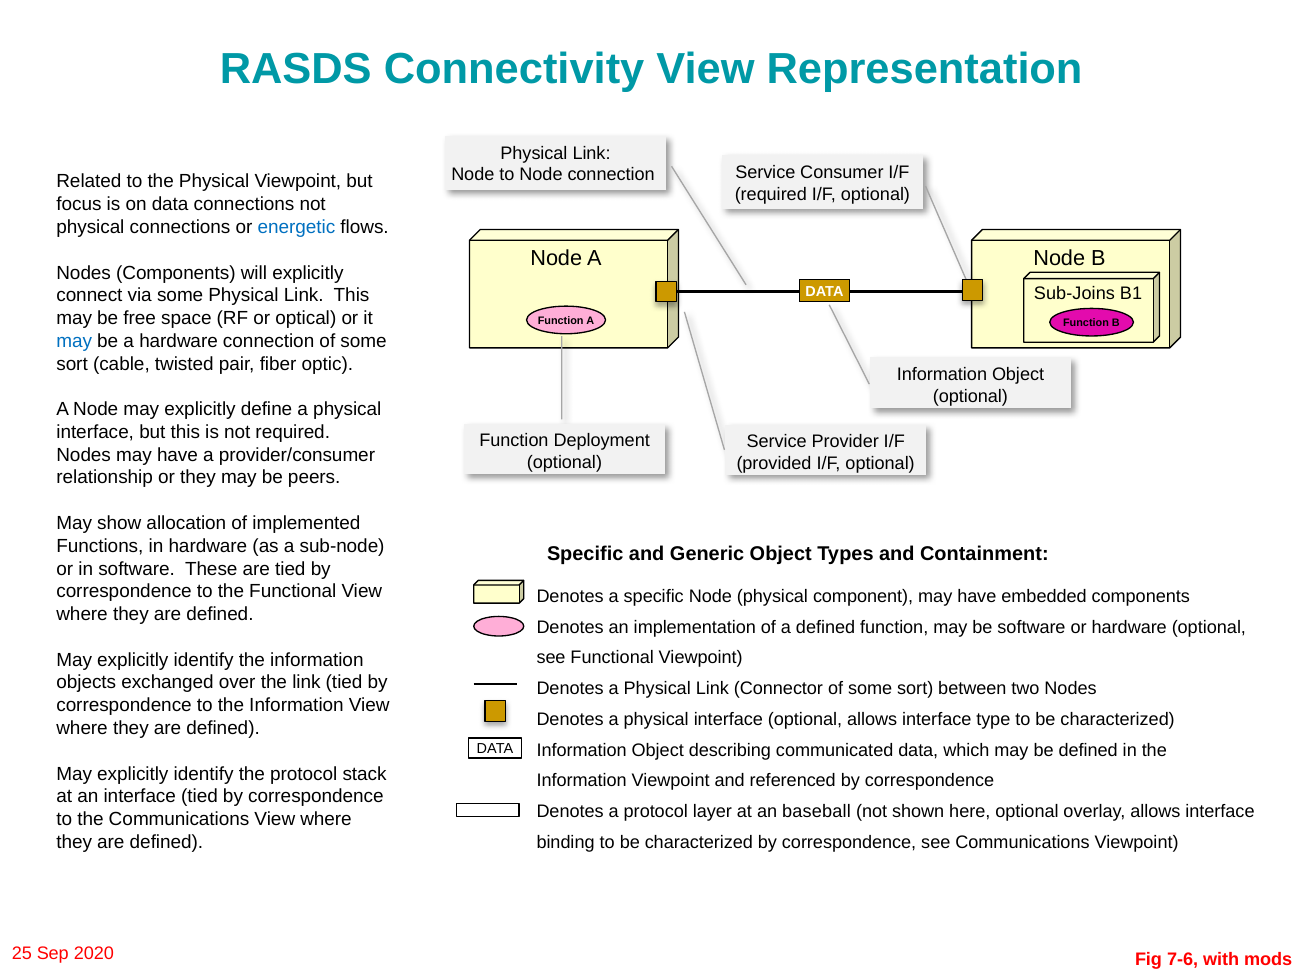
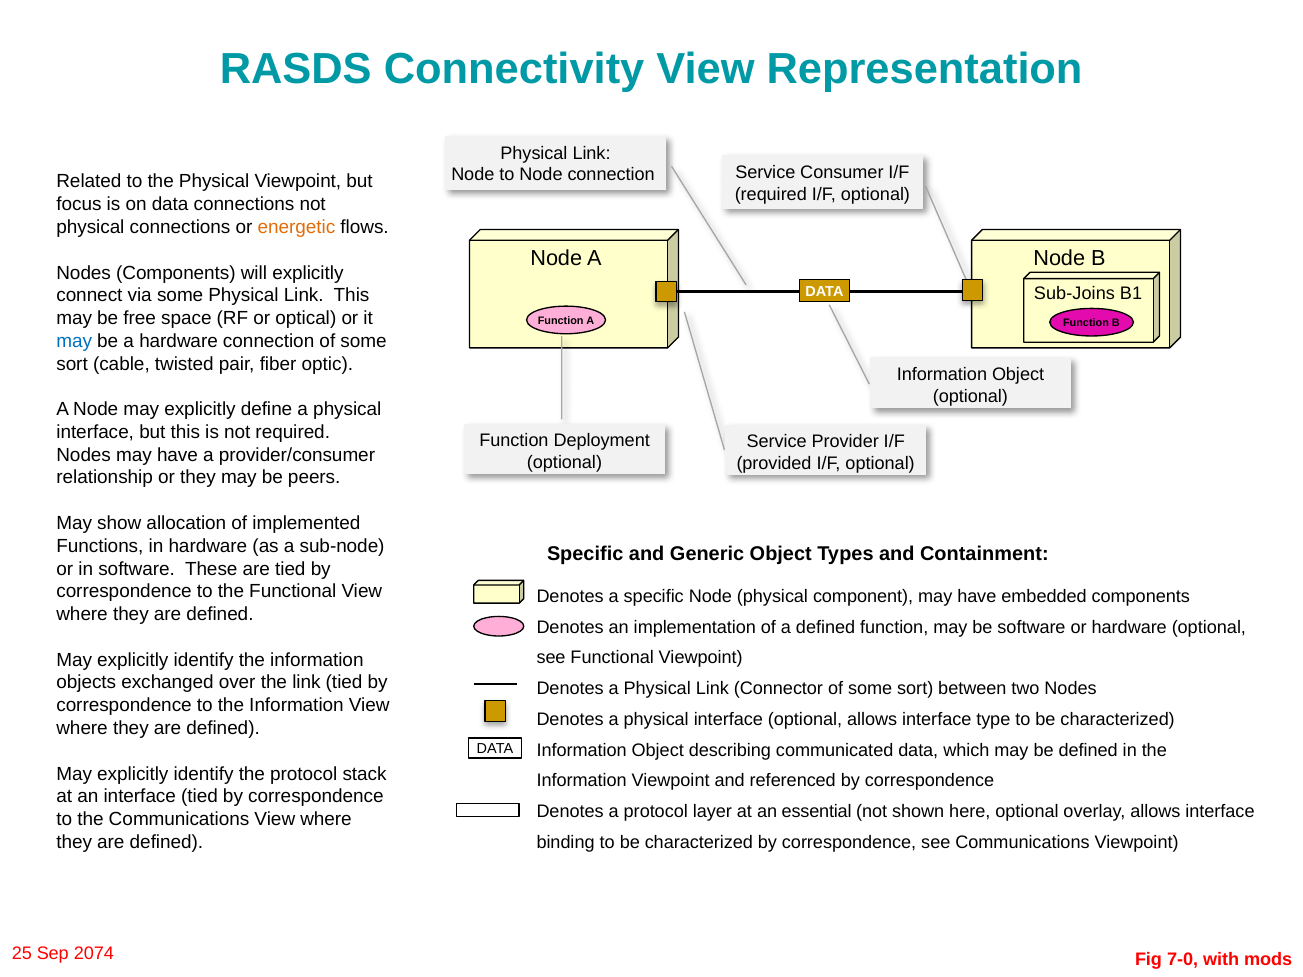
energetic colour: blue -> orange (296, 227)
baseball: baseball -> essential (817, 812)
2020: 2020 -> 2074 (94, 954)
7-6: 7-6 -> 7-0 (1183, 959)
